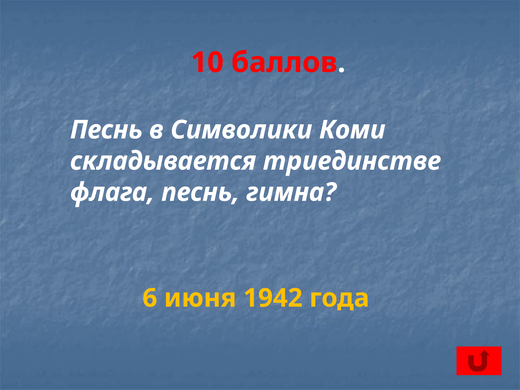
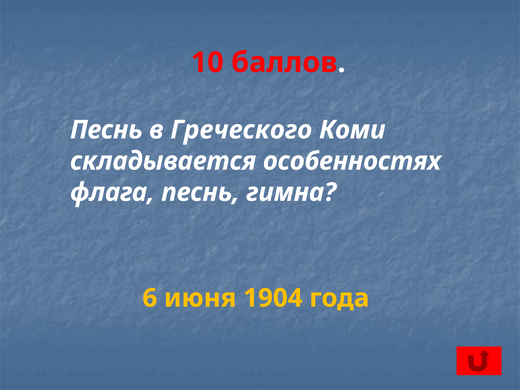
Символики: Символики -> Греческого (241, 130)
триединстве: триединстве -> особенностях (352, 161)
1942: 1942 -> 1904 (273, 298)
